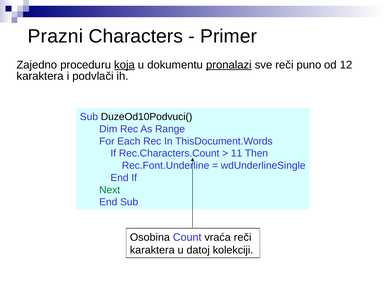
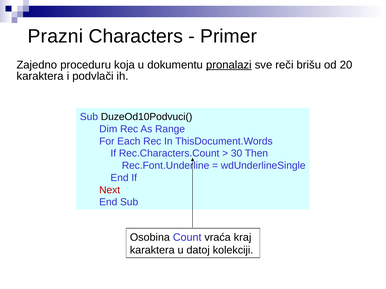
koja underline: present -> none (124, 65)
puno: puno -> brišu (309, 65)
12: 12 -> 20 (346, 65)
11: 11 -> 30 (237, 154)
Next colour: green -> red (110, 190)
vraća reči: reči -> kraj (243, 238)
